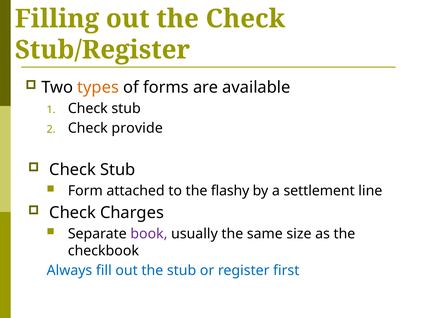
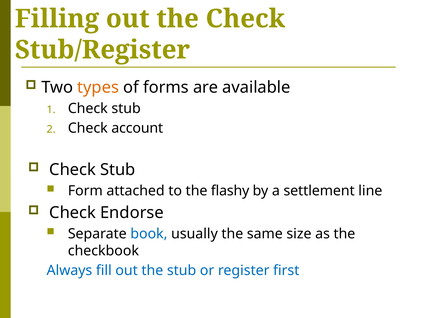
provide: provide -> account (137, 128)
Charges: Charges -> Endorse (132, 213)
book colour: purple -> blue (149, 234)
